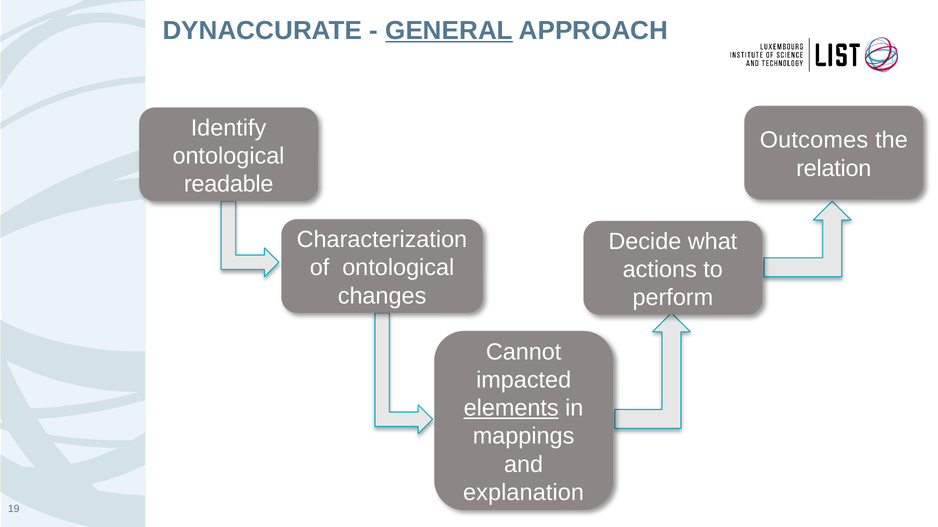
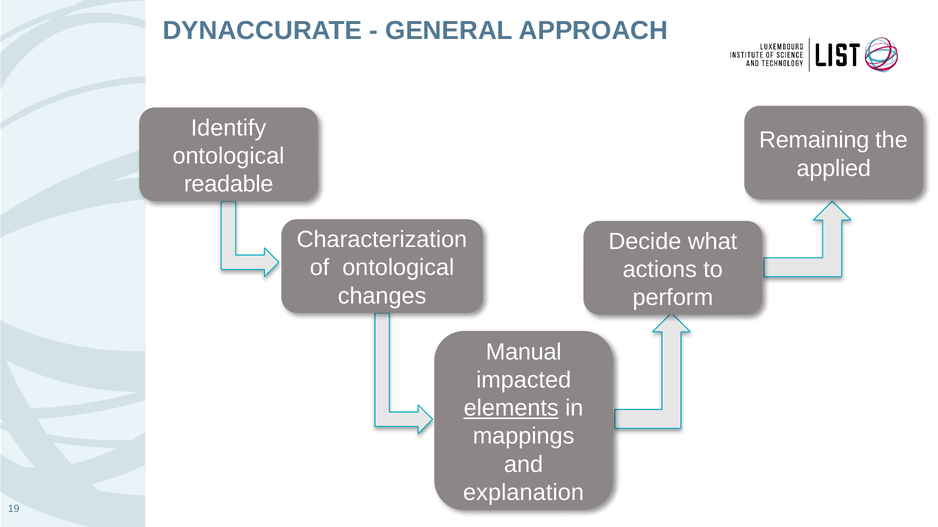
GENERAL underline: present -> none (449, 31)
Outcomes: Outcomes -> Remaining (814, 140)
relation: relation -> applied (834, 168)
Cannot: Cannot -> Manual (524, 352)
